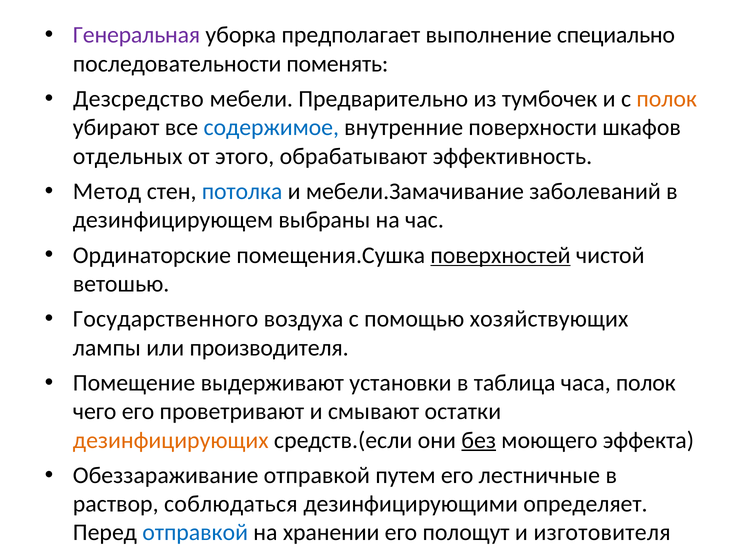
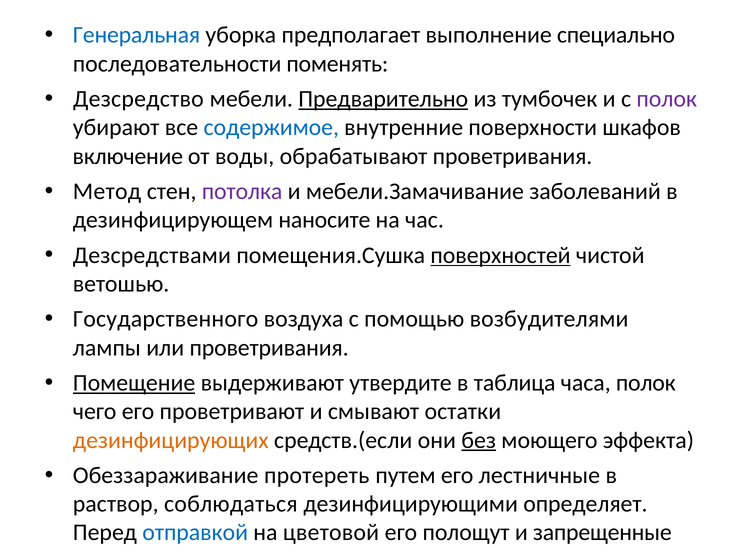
Генеральная colour: purple -> blue (137, 35)
Предварительно underline: none -> present (383, 99)
полок colour: orange -> purple (667, 99)
отдельных: отдельных -> включение (128, 156)
этого: этого -> воды (245, 156)
обрабатывают эффективность: эффективность -> проветривания (513, 156)
потолка colour: blue -> purple (242, 191)
выбраны: выбраны -> наносите (324, 220)
Ординаторские: Ординаторские -> Дезсредствами (152, 255)
хозяйствующих: хозяйствующих -> возбудителями (549, 319)
или производителя: производителя -> проветривания (269, 348)
Помещение underline: none -> present (134, 383)
установки: установки -> утвердите (401, 383)
Обеззараживание отправкой: отправкой -> протереть (317, 476)
хранении: хранении -> цветовой (331, 533)
изготовителя: изготовителя -> запрещенные (602, 533)
